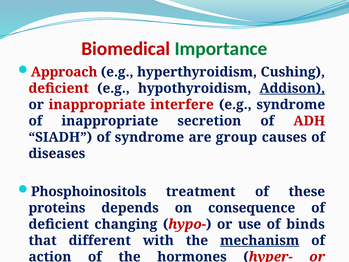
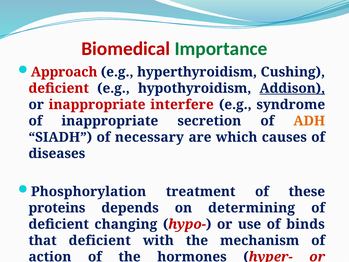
ADH colour: red -> orange (309, 121)
of syndrome: syndrome -> necessary (149, 137)
group: group -> which (237, 137)
Phosphoinositols: Phosphoinositols -> Phosphorylation (89, 191)
consequence: consequence -> determining (252, 208)
that different: different -> deficient (100, 240)
mechanism underline: present -> none (260, 240)
